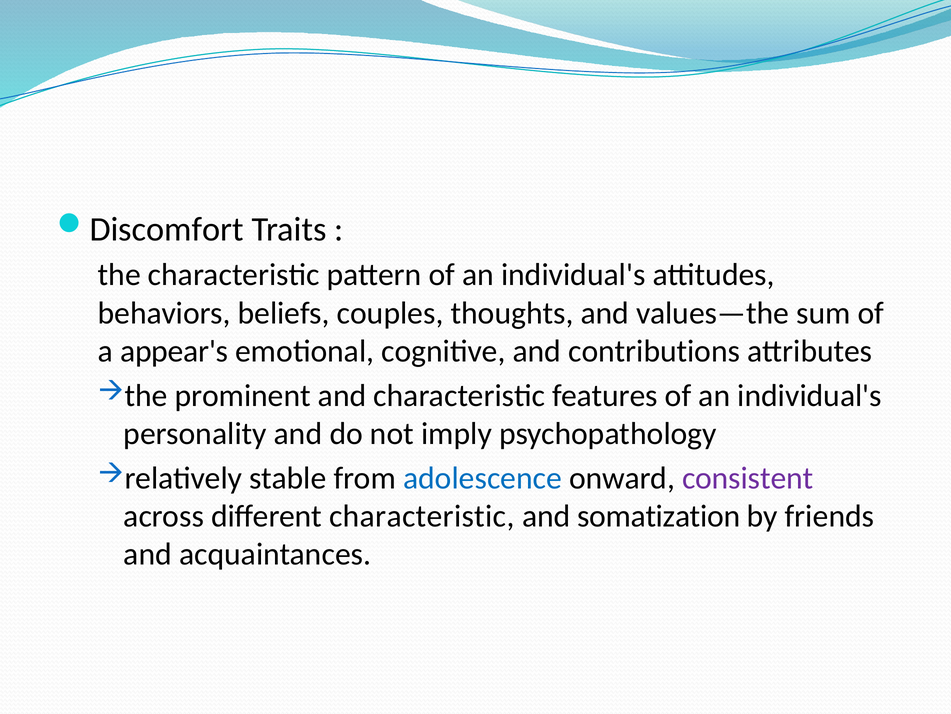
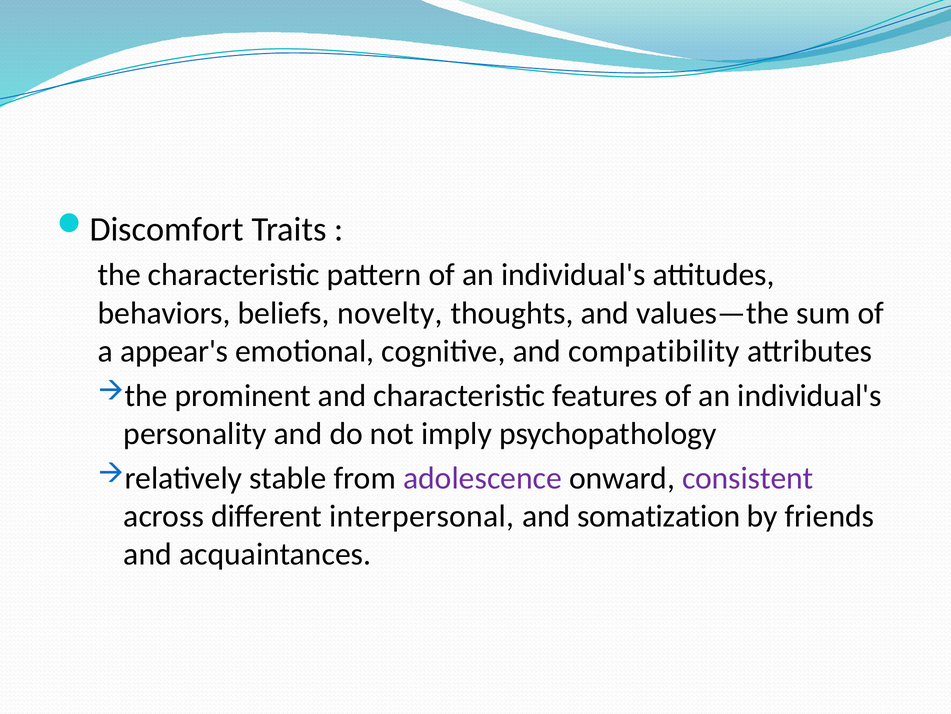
couples: couples -> novelty (390, 313)
contributions: contributions -> compatibility (654, 351)
adolescence colour: blue -> purple (483, 478)
different characteristic: characteristic -> interpersonal (422, 516)
